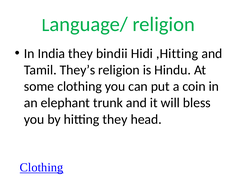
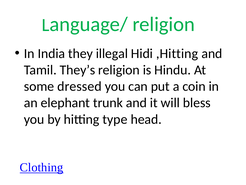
bindii: bindii -> illegal (112, 53)
some clothing: clothing -> dressed (79, 86)
hitting they: they -> type (115, 119)
